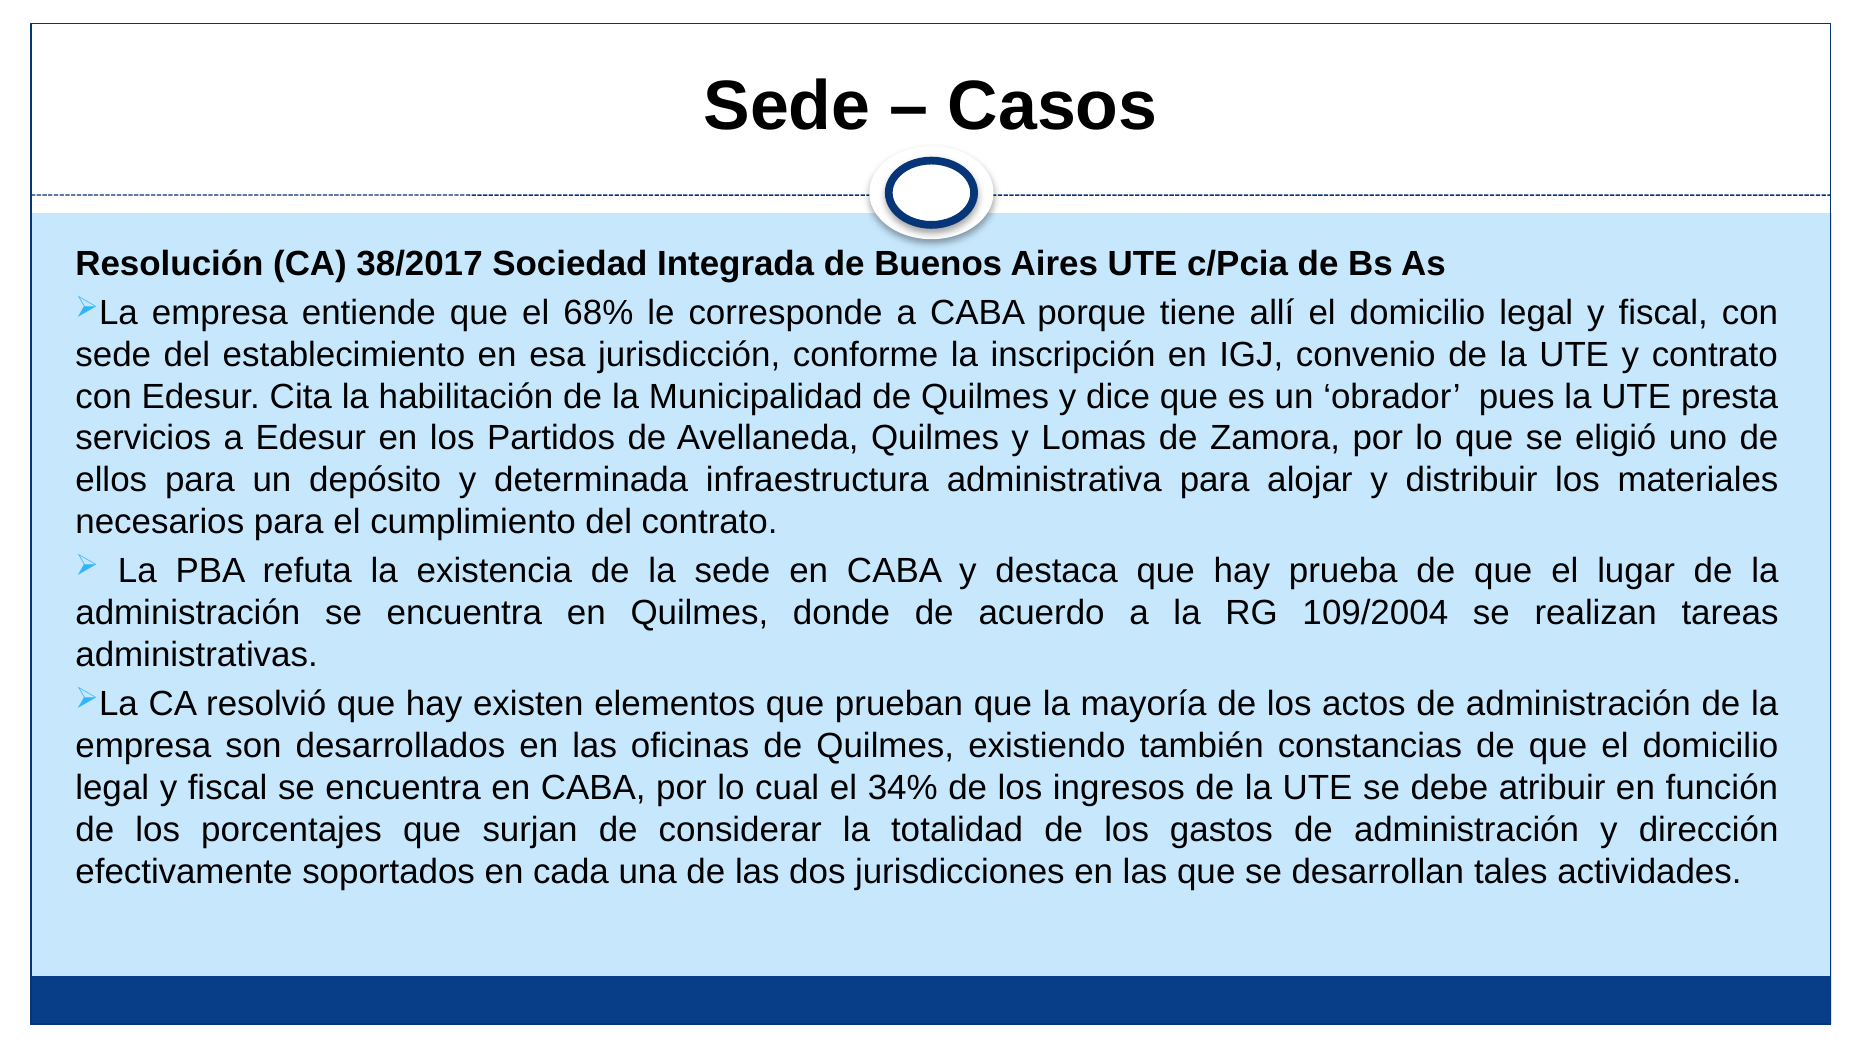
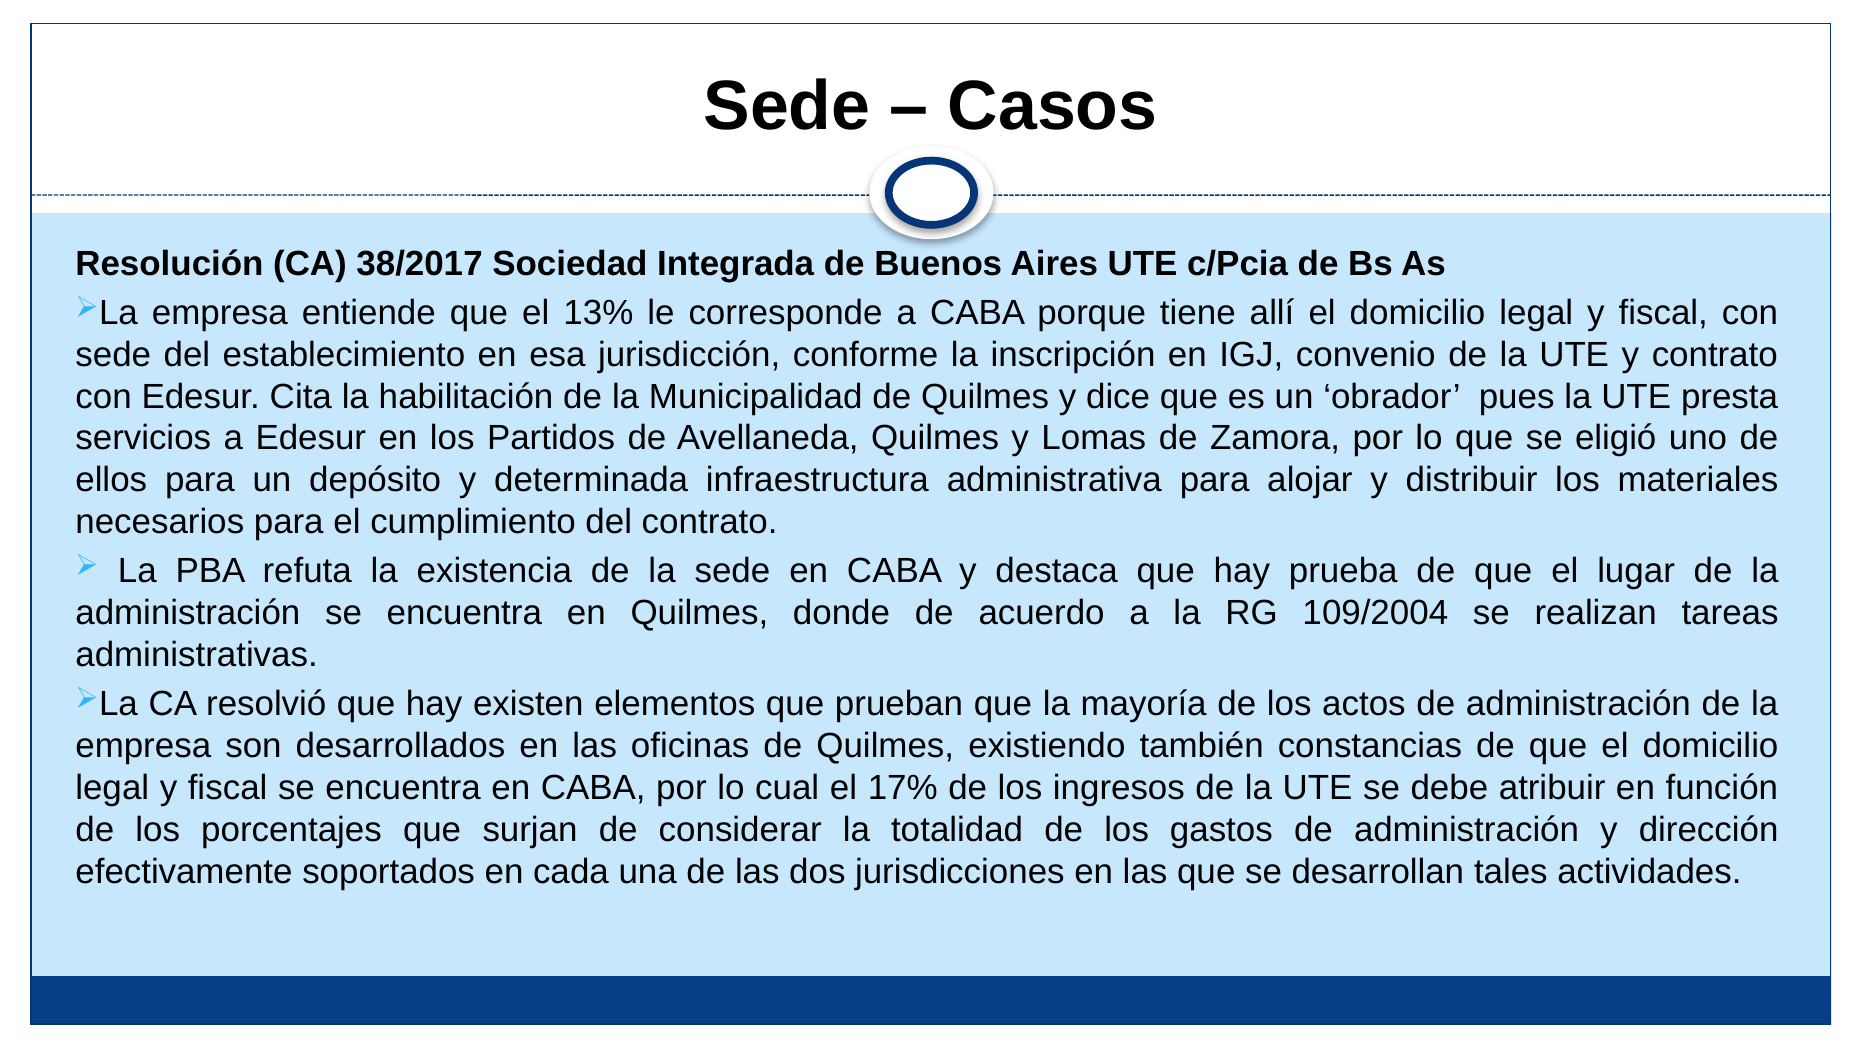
68%: 68% -> 13% (598, 313)
34%: 34% -> 17% (903, 788)
